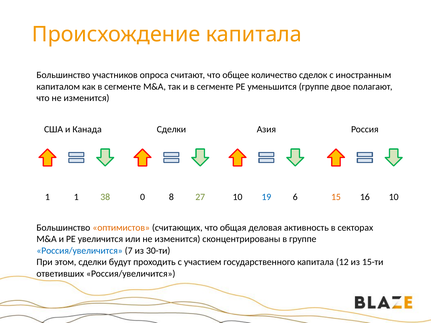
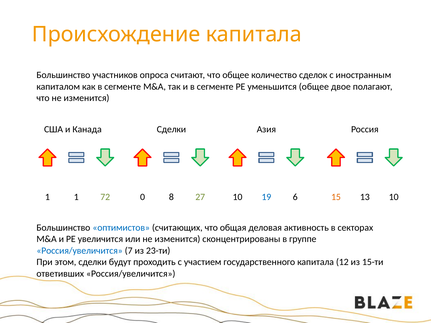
уменьшится группе: группе -> общее (314, 87)
38: 38 -> 72 (105, 197)
16: 16 -> 13 (365, 197)
оптимистов colour: orange -> blue (121, 228)
30-ти: 30-ти -> 23-ти (158, 251)
